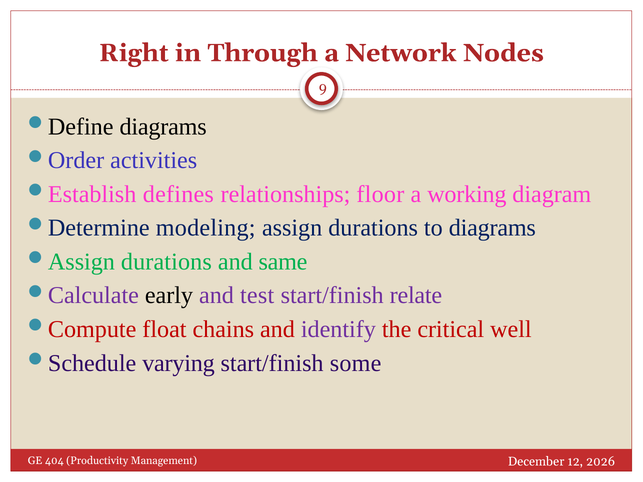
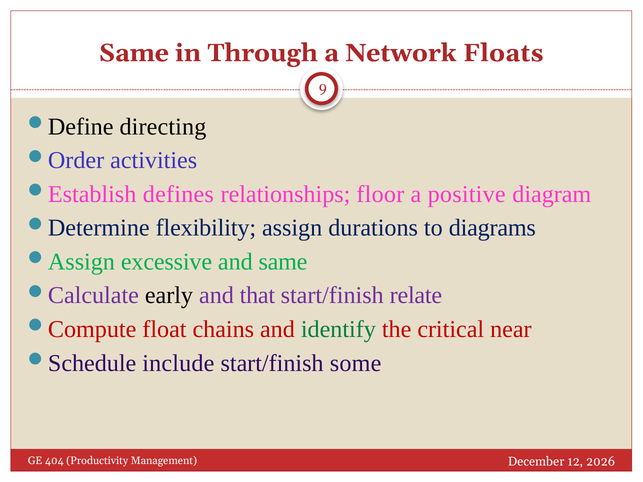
Right: Right -> Same (134, 53)
Nodes: Nodes -> Floats (503, 53)
diagrams: diagrams -> directing (163, 127)
working: working -> positive (467, 194)
modeling: modeling -> flexibility (206, 228)
durations: durations -> excessive (167, 262)
test: test -> that (257, 296)
identify colour: purple -> green (338, 329)
well: well -> near (511, 329)
varying: varying -> include (178, 363)
